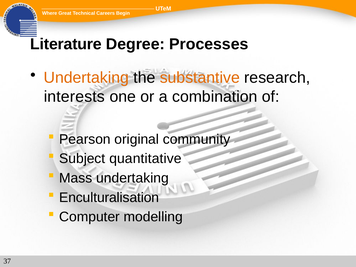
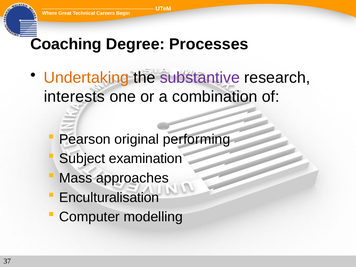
Literature: Literature -> Coaching (66, 44)
substantive colour: orange -> purple (200, 78)
community: community -> performing (197, 139)
quantitative: quantitative -> examination (146, 159)
Mass undertaking: undertaking -> approaches (132, 178)
